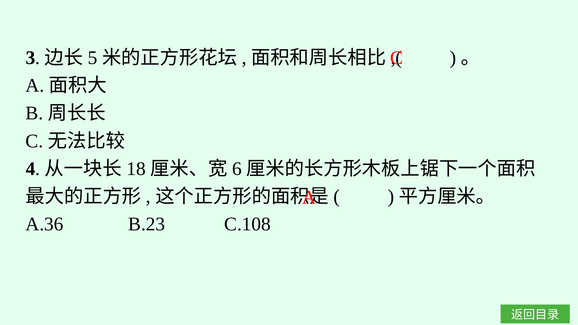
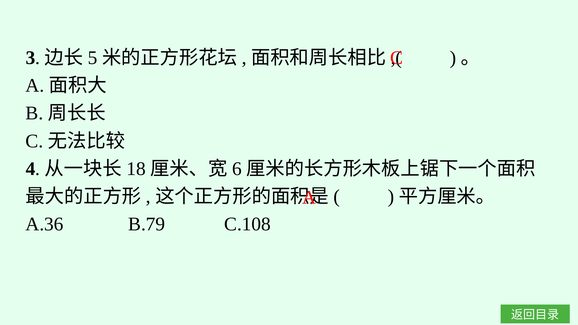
B.23: B.23 -> B.79 (147, 224)
